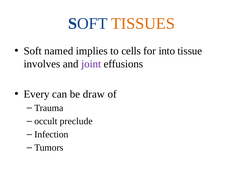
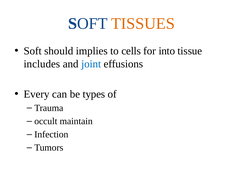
named: named -> should (59, 51)
involves: involves -> includes (42, 64)
joint colour: purple -> blue (91, 64)
draw: draw -> types (94, 94)
preclude: preclude -> maintain (76, 121)
